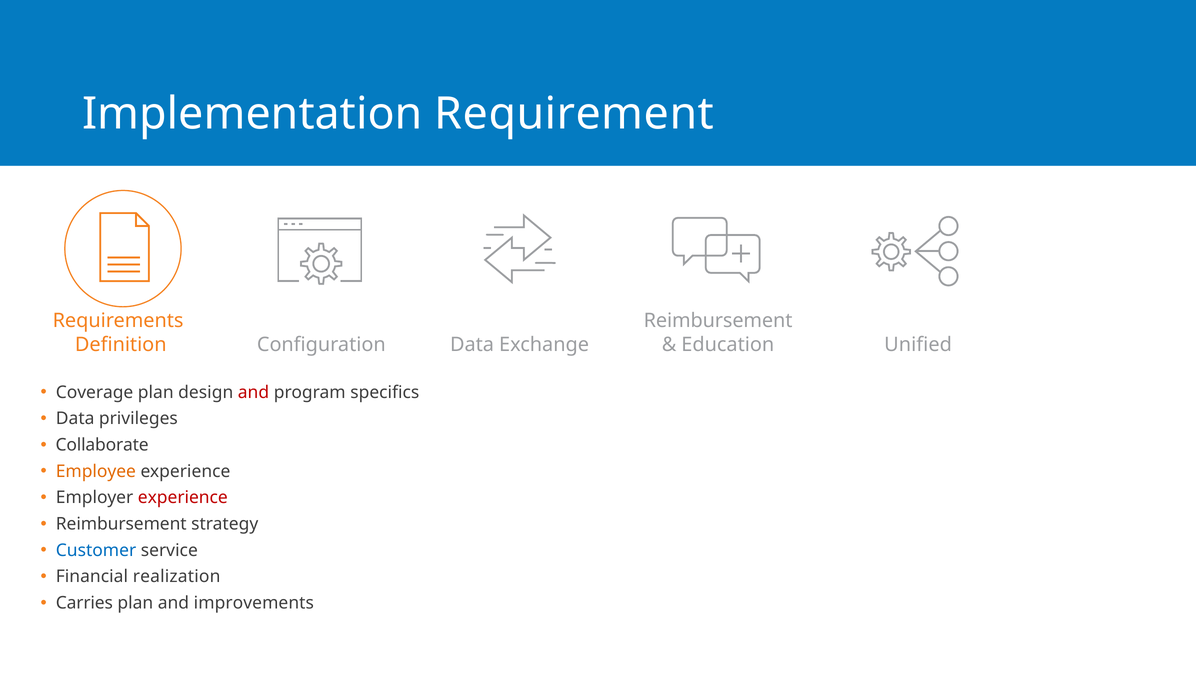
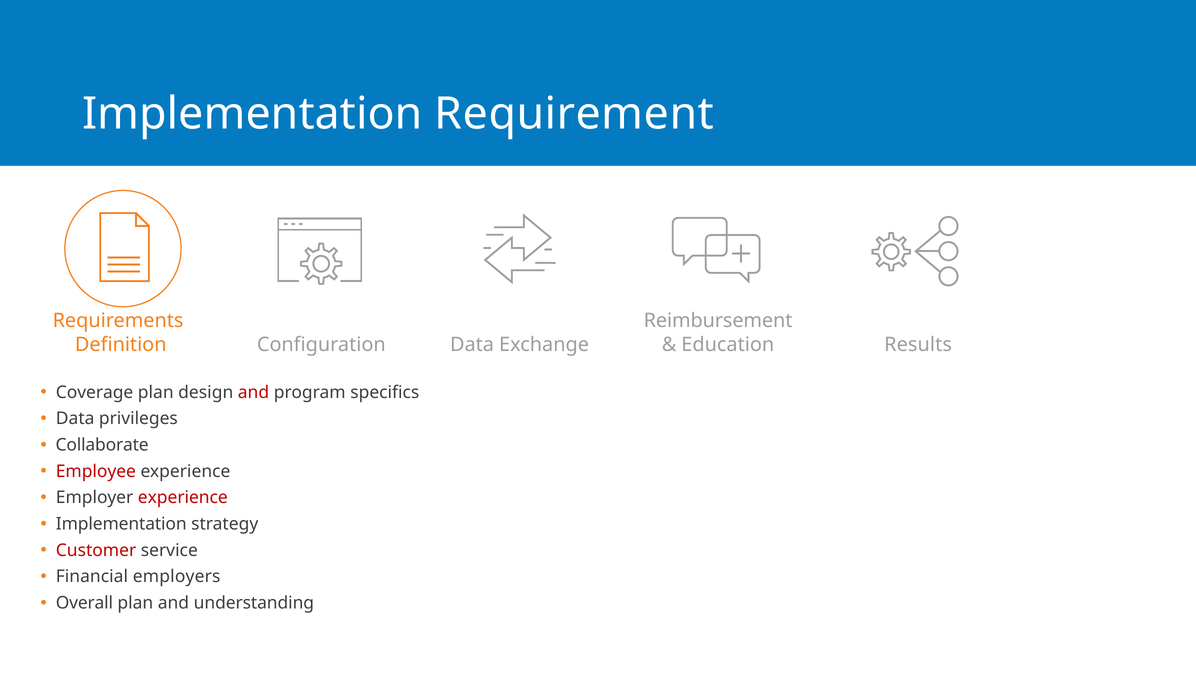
Unified: Unified -> Results (918, 345)
Employee colour: orange -> red (96, 471)
Reimbursement: Reimbursement -> Implementation (121, 524)
Customer colour: blue -> red (96, 550)
realization: realization -> employers (177, 577)
Carries: Carries -> Overall (84, 603)
improvements: improvements -> understanding (254, 603)
